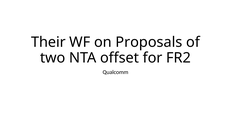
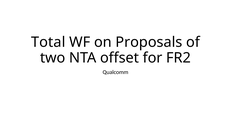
Their: Their -> Total (48, 42)
